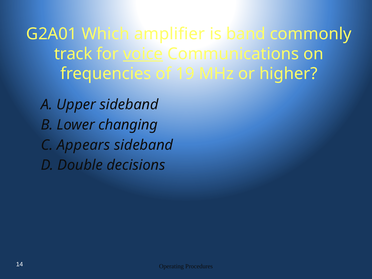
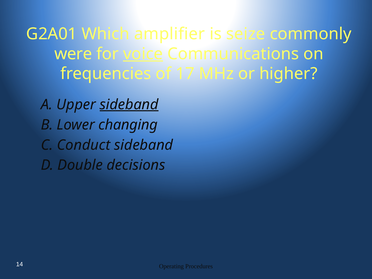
band: band -> seize (246, 34)
track: track -> were (73, 54)
19: 19 -> 17 (185, 74)
sideband underline: none -> present (129, 105)
Appears: Appears -> Conduct (84, 145)
